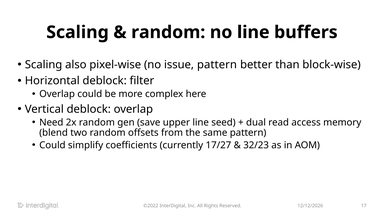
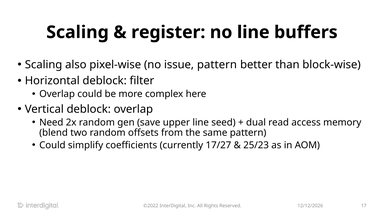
random: random -> register (168, 32)
32/23: 32/23 -> 25/23 (256, 146)
